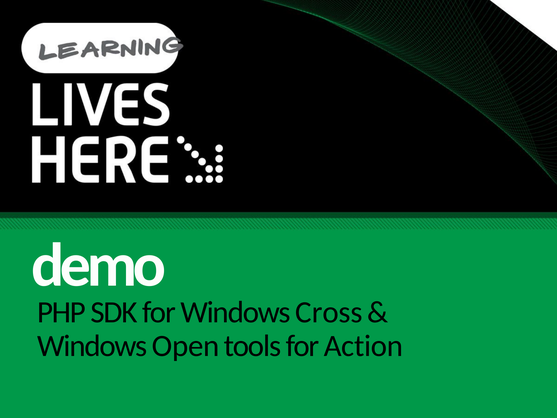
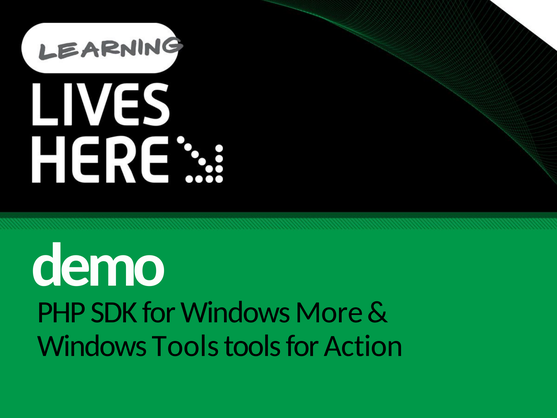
Cross: Cross -> More (329, 312)
Windows Open: Open -> Tools (186, 346)
